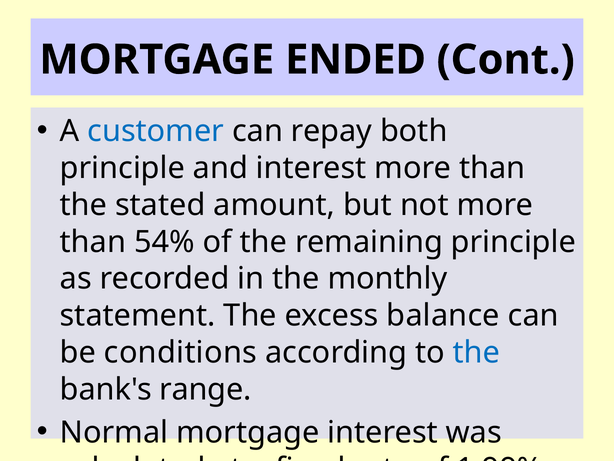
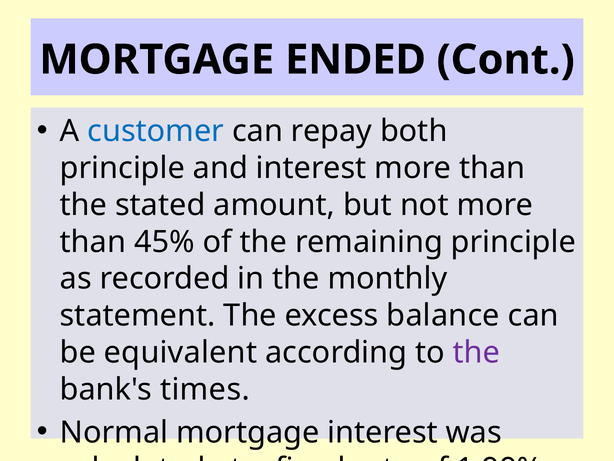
54%: 54% -> 45% (164, 242)
conditions: conditions -> equivalent (181, 352)
the colour: blue -> purple (476, 352)
range: range -> times (205, 389)
